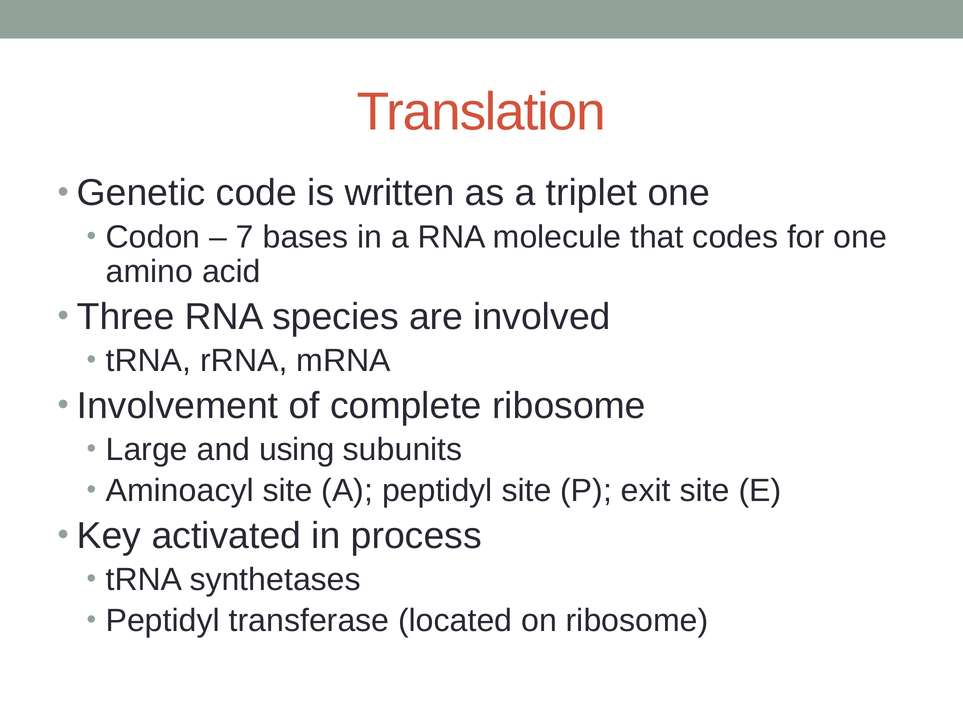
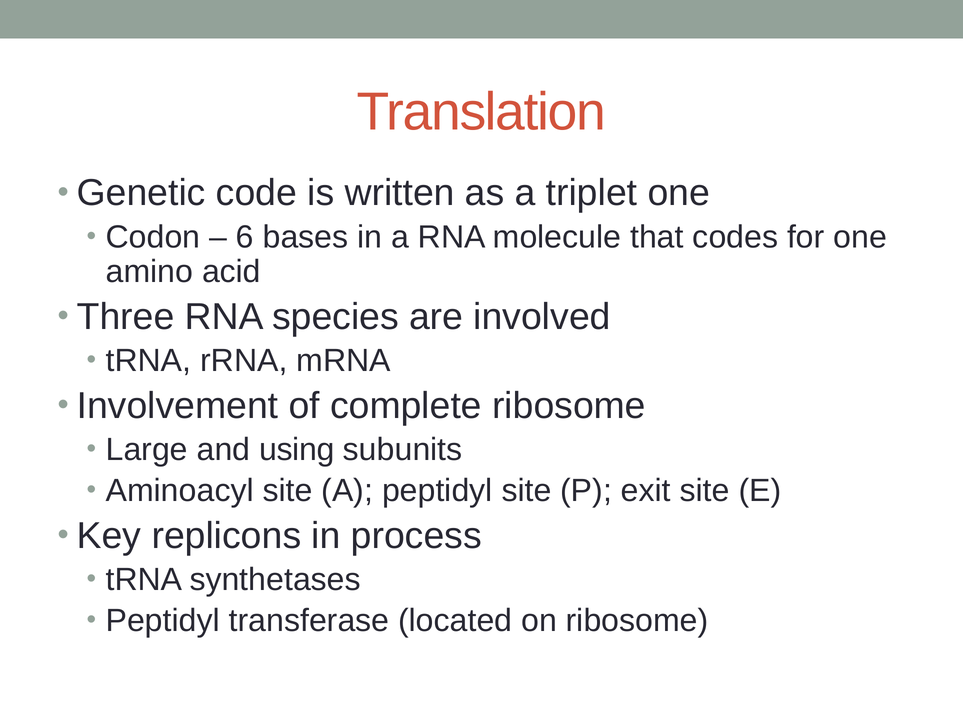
7: 7 -> 6 (245, 237)
activated: activated -> replicons (226, 536)
